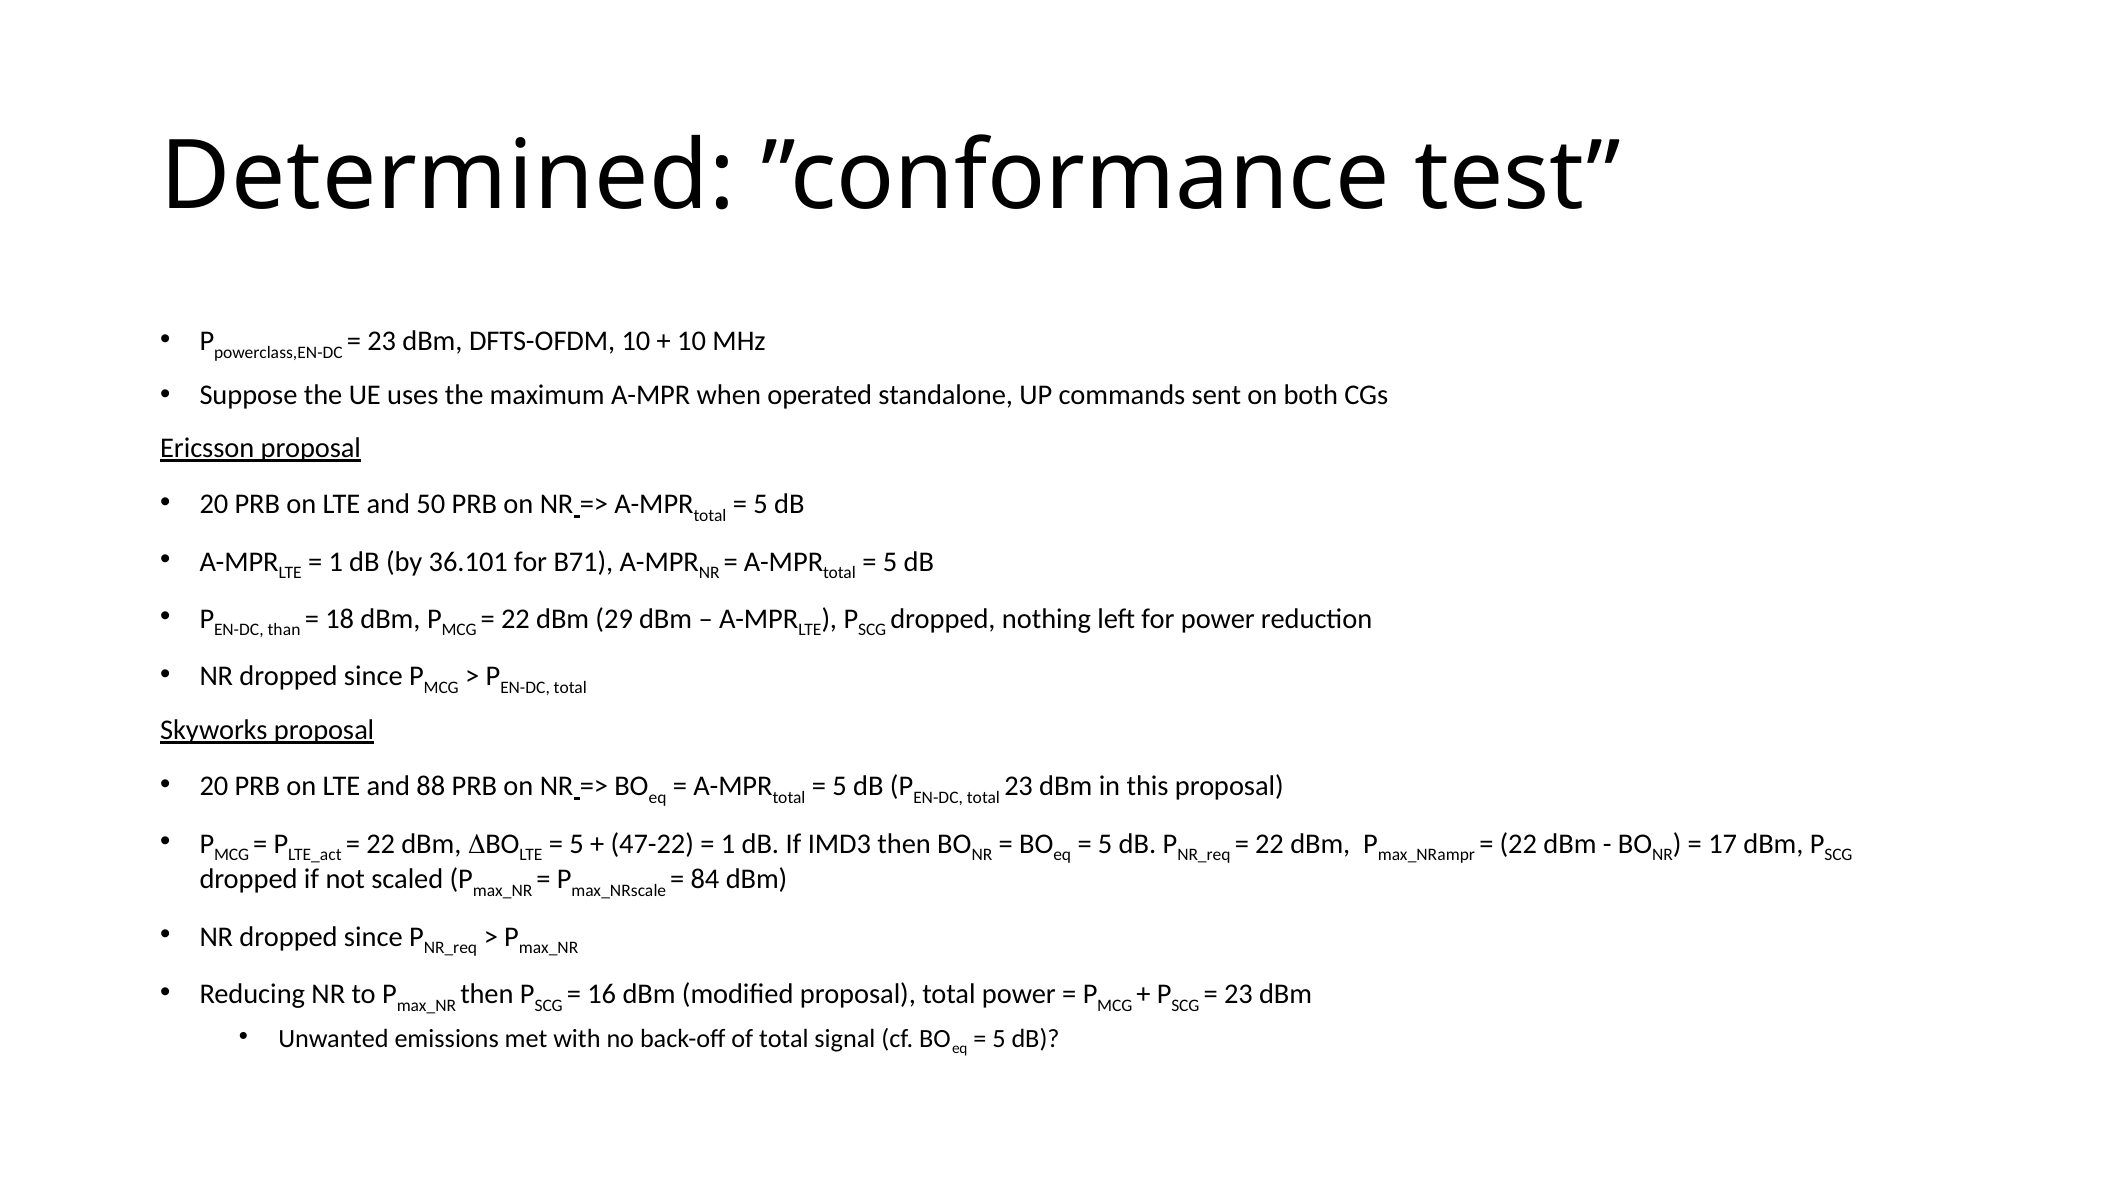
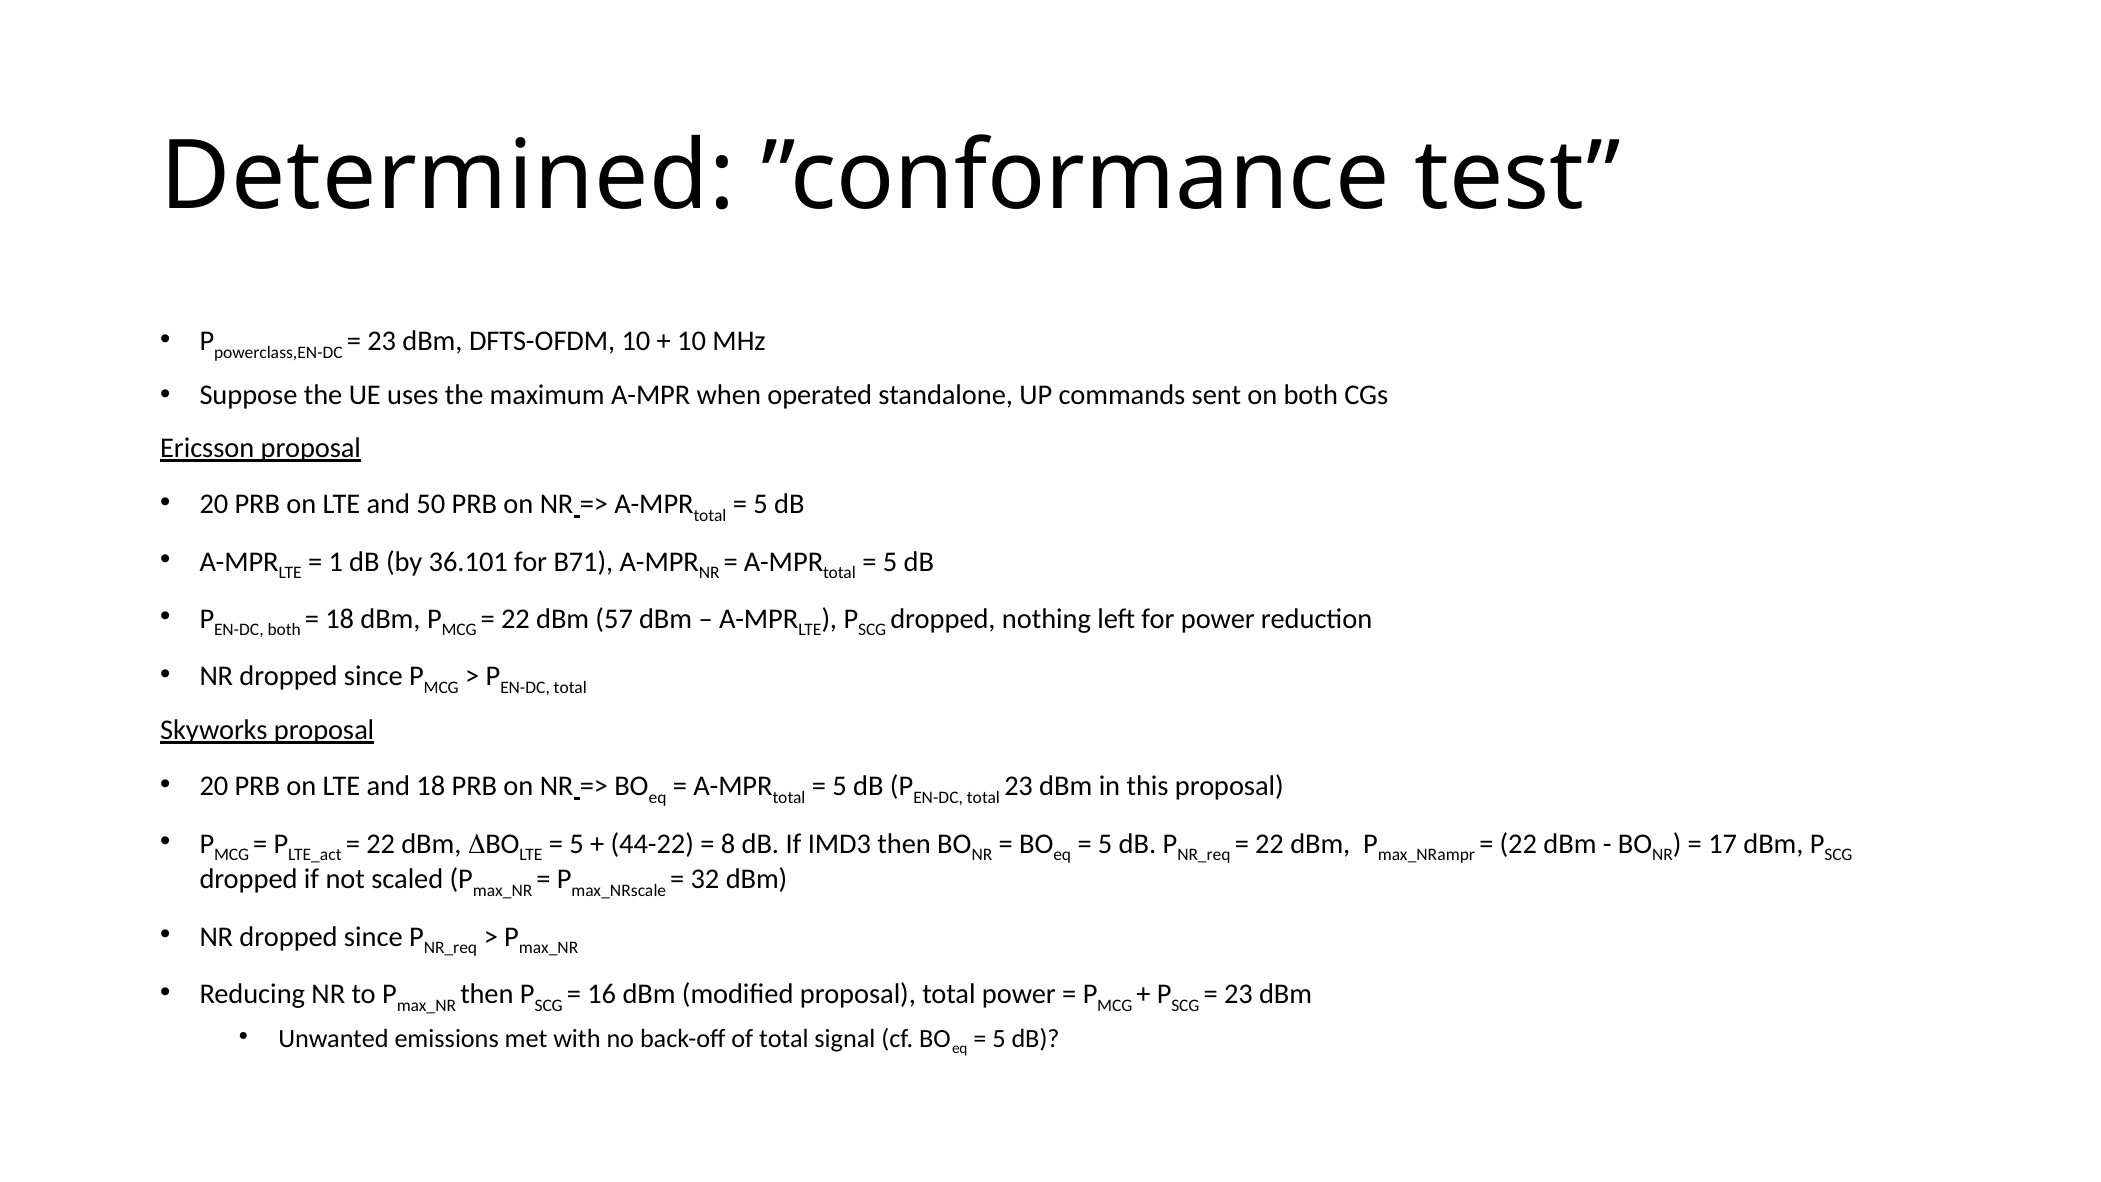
than: than -> both (284, 630)
29: 29 -> 57 (614, 619)
and 88: 88 -> 18 (431, 786)
47-22: 47-22 -> 44-22 (652, 844)
1: 1 -> 8 (728, 844)
84: 84 -> 32 (705, 879)
